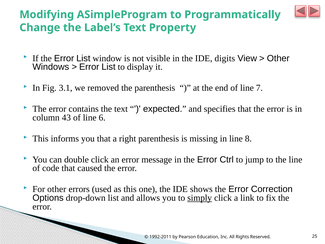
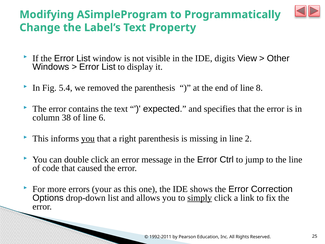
3.1: 3.1 -> 5.4 (66, 88)
7: 7 -> 8 (259, 88)
43: 43 -> 38 (66, 117)
you underline: none -> present (88, 138)
8: 8 -> 2 (248, 138)
For other: other -> more (57, 189)
used: used -> your (102, 189)
